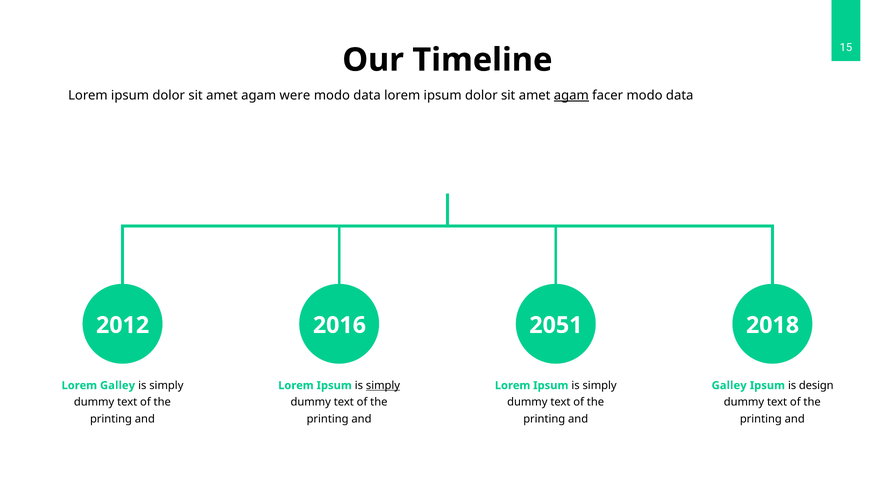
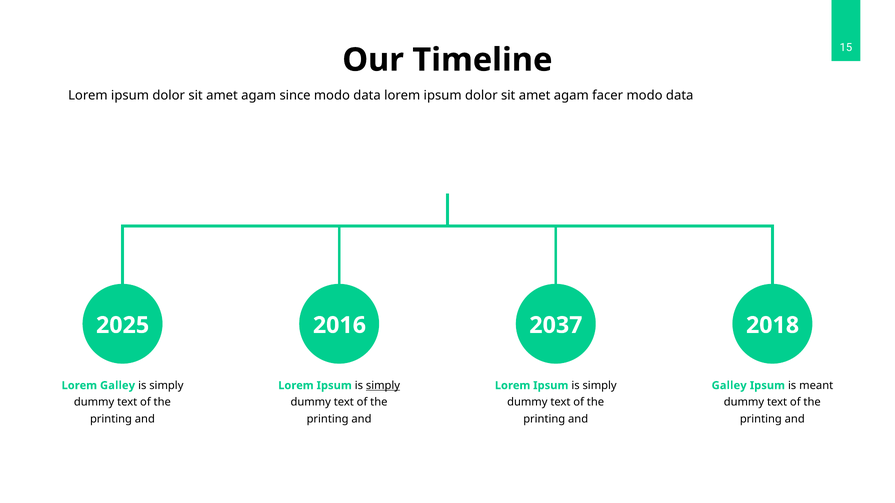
were: were -> since (295, 95)
agam underline: present -> none (571, 95)
2012: 2012 -> 2025 (123, 325)
2051: 2051 -> 2037 (556, 325)
design: design -> meant (816, 386)
